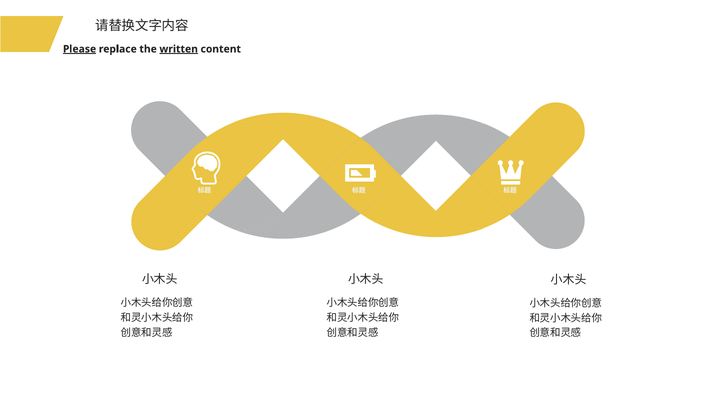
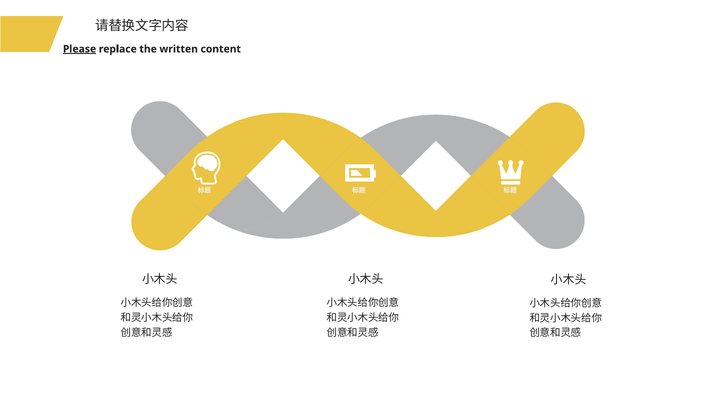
written underline: present -> none (179, 49)
